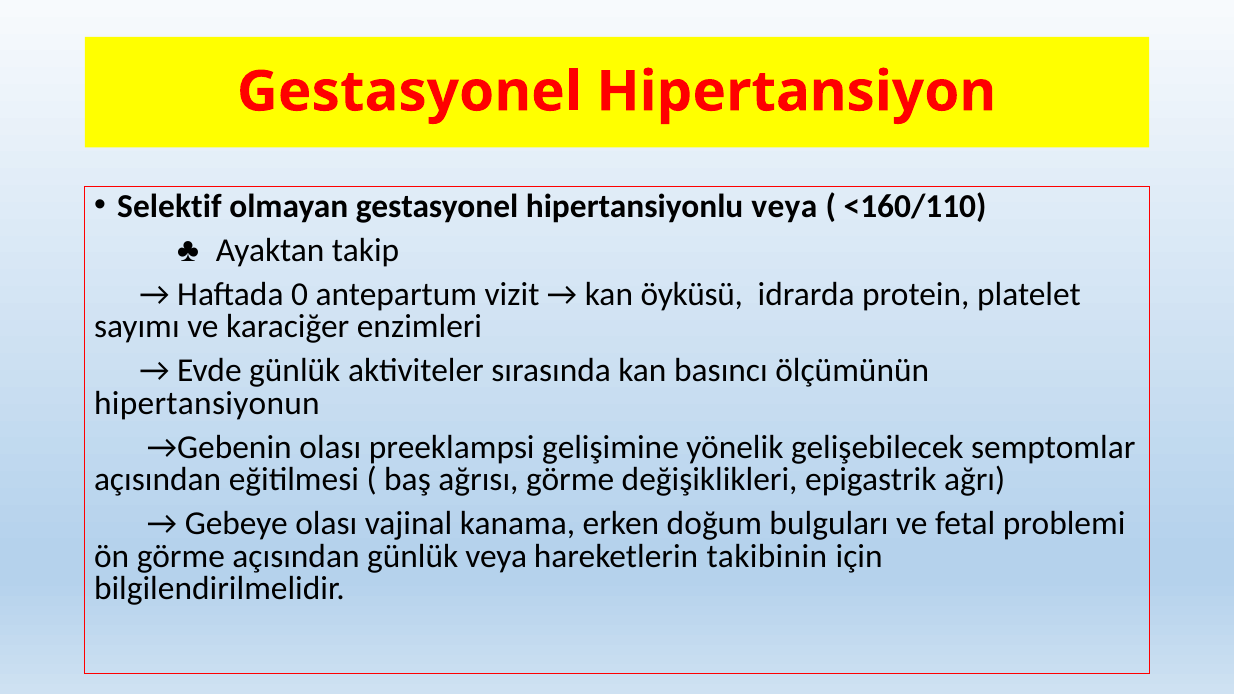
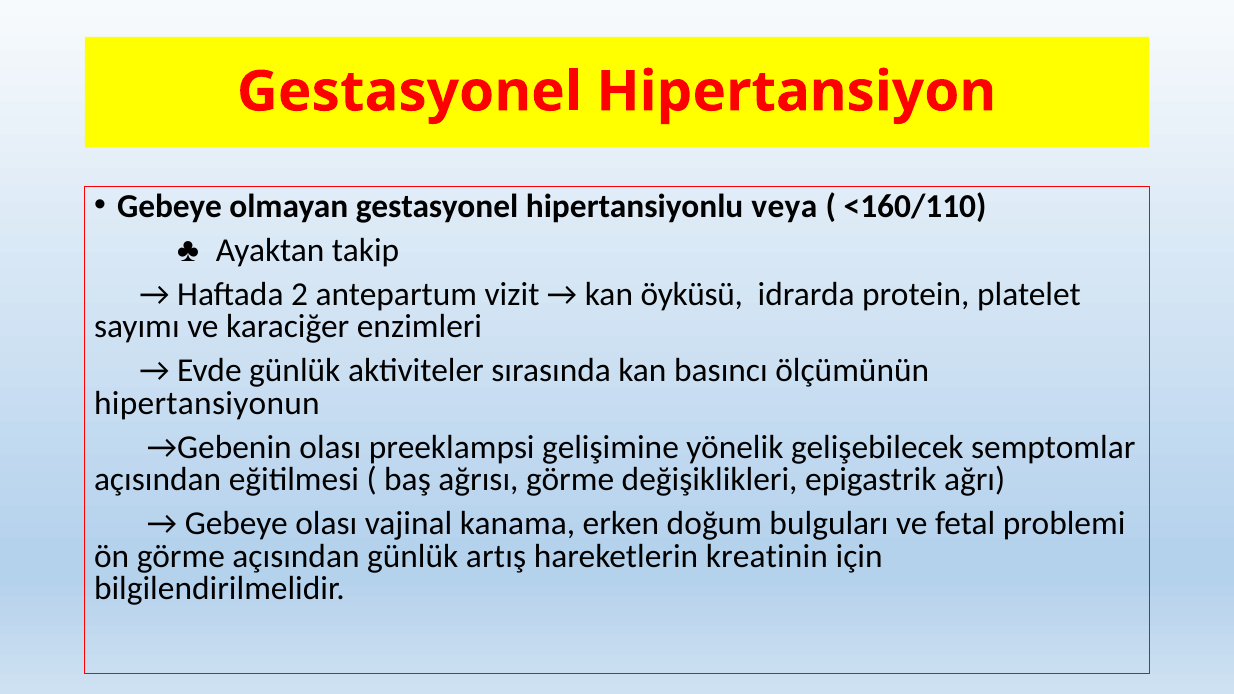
Selektif: Selektif -> Gebeye (170, 206)
0: 0 -> 2 (300, 294)
günlük veya: veya -> artış (496, 556)
takibinin: takibinin -> kreatinin (767, 556)
